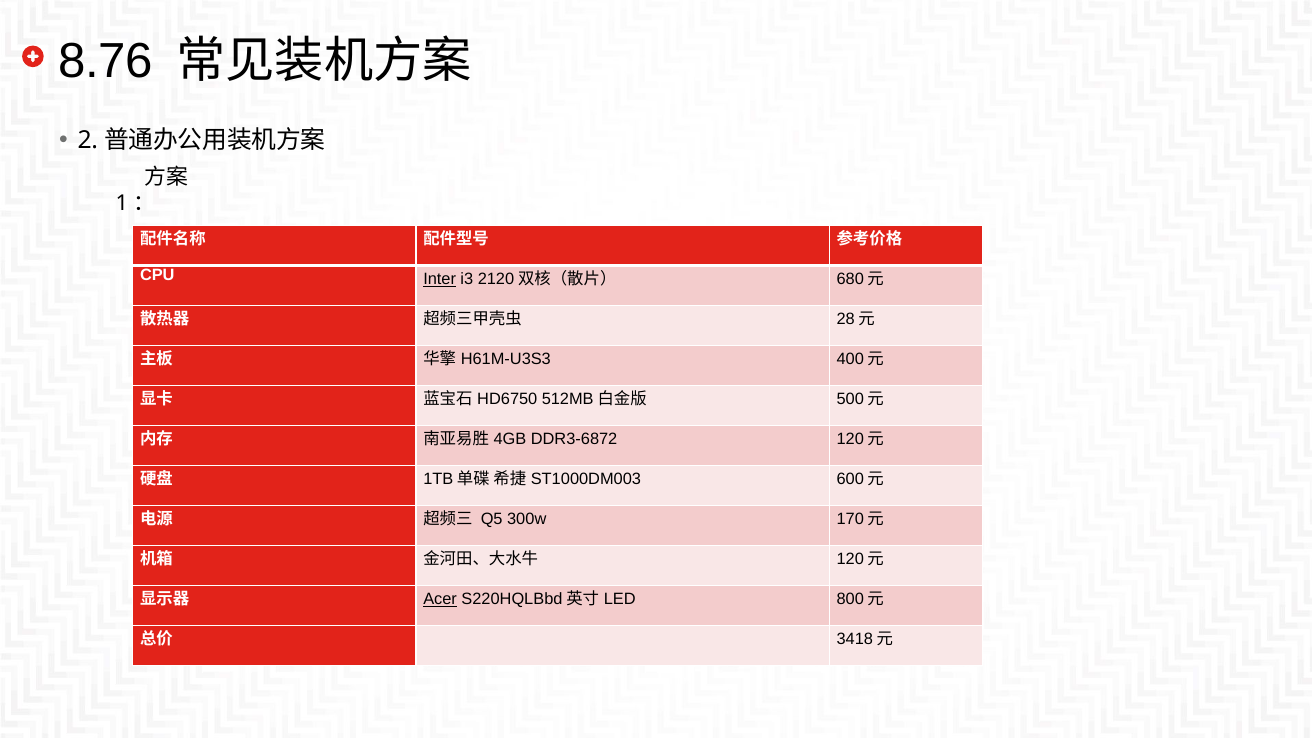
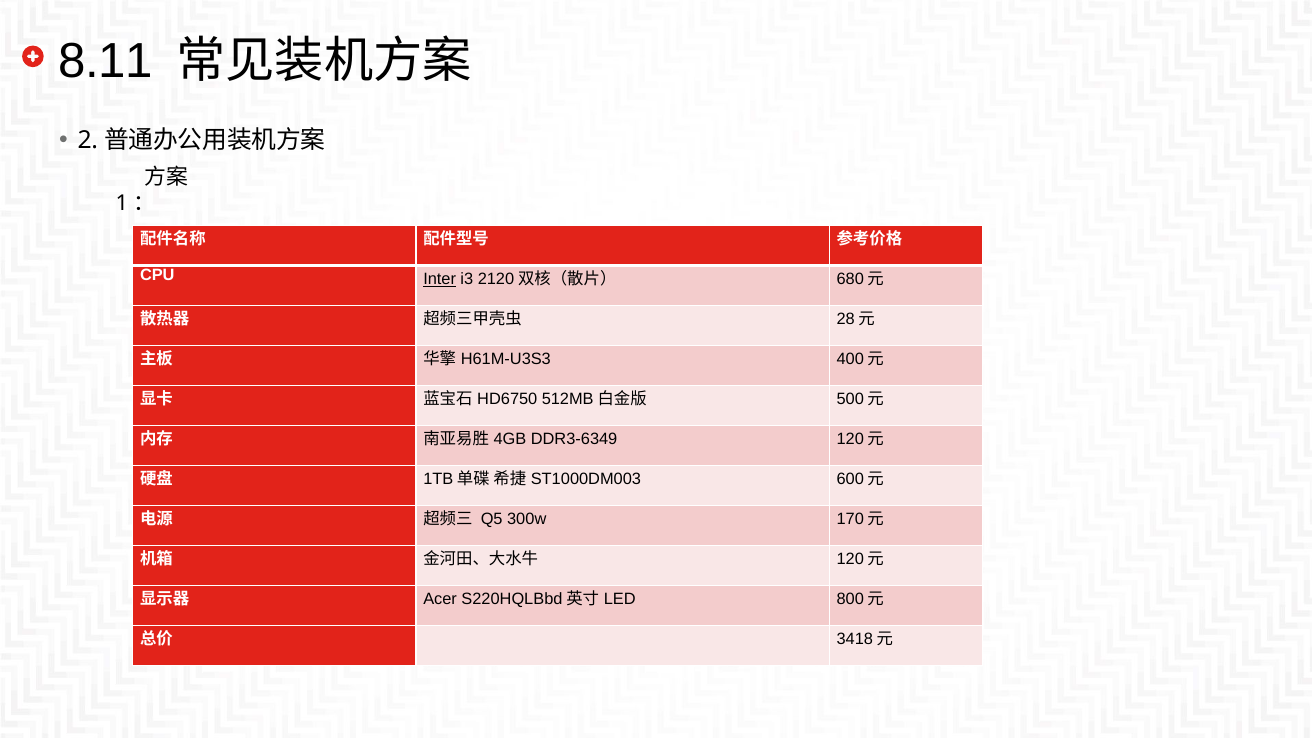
8.76: 8.76 -> 8.11 (105, 61)
DDR3-6872: DDR3-6872 -> DDR3-6349 (574, 439)
Acer underline: present -> none (440, 599)
